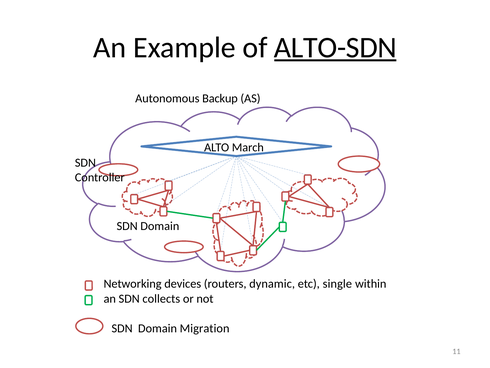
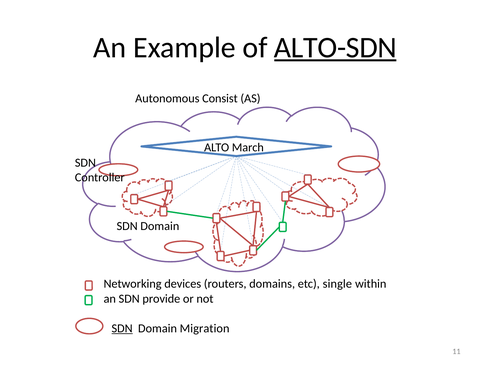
Backup: Backup -> Consist (220, 98)
dynamic: dynamic -> domains (272, 284)
collects: collects -> provide (161, 298)
SDN underline: none -> present (122, 328)
